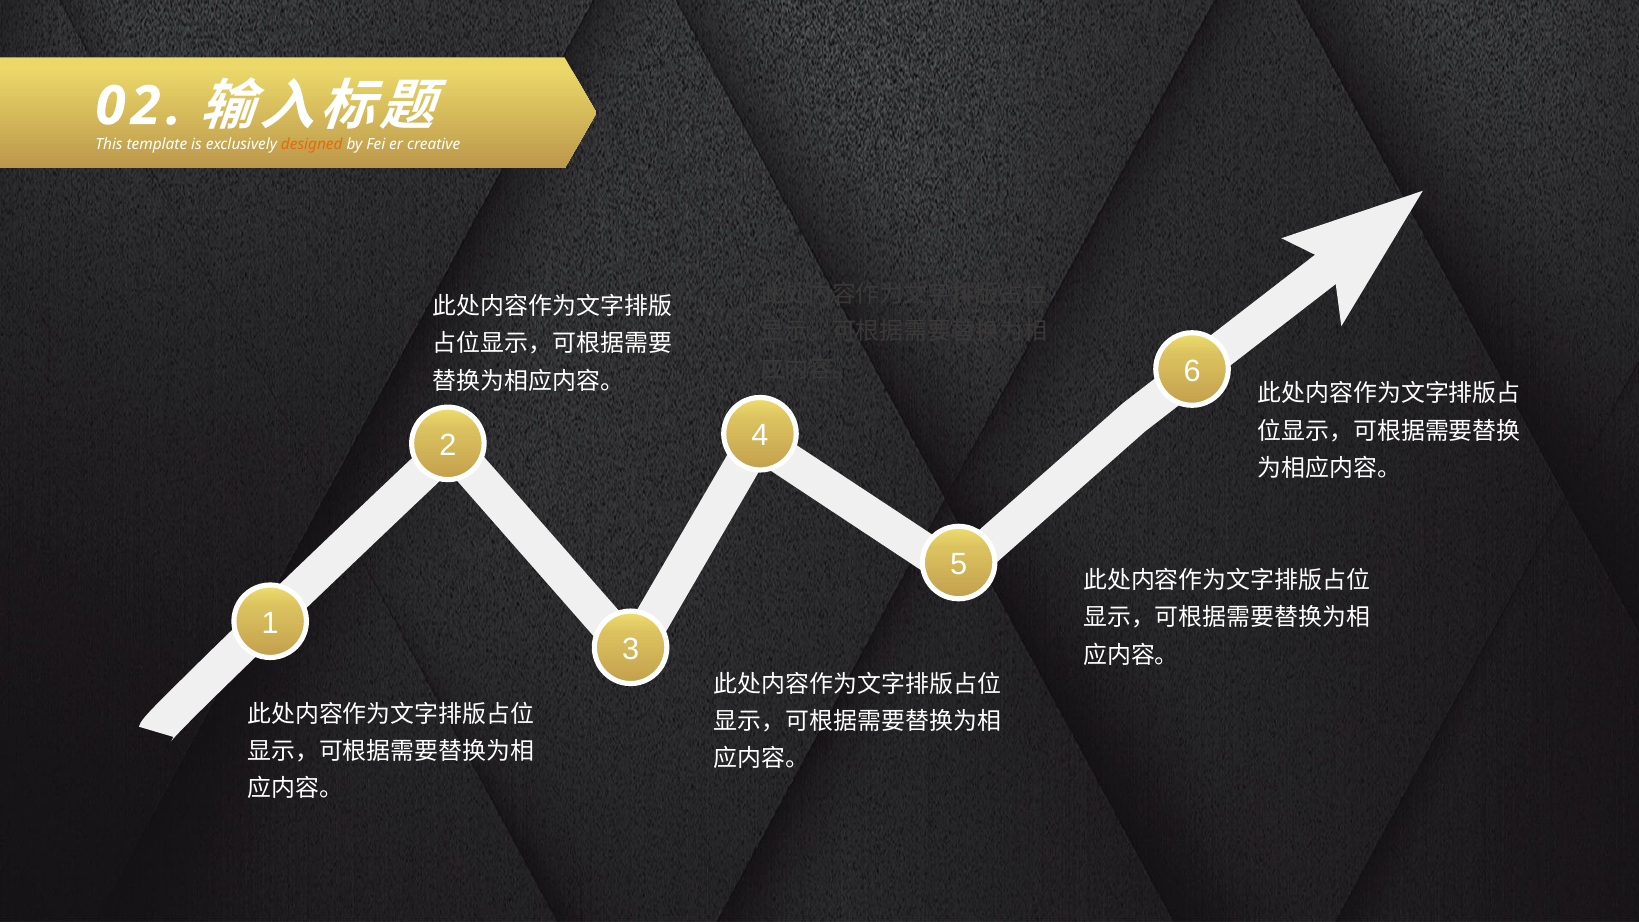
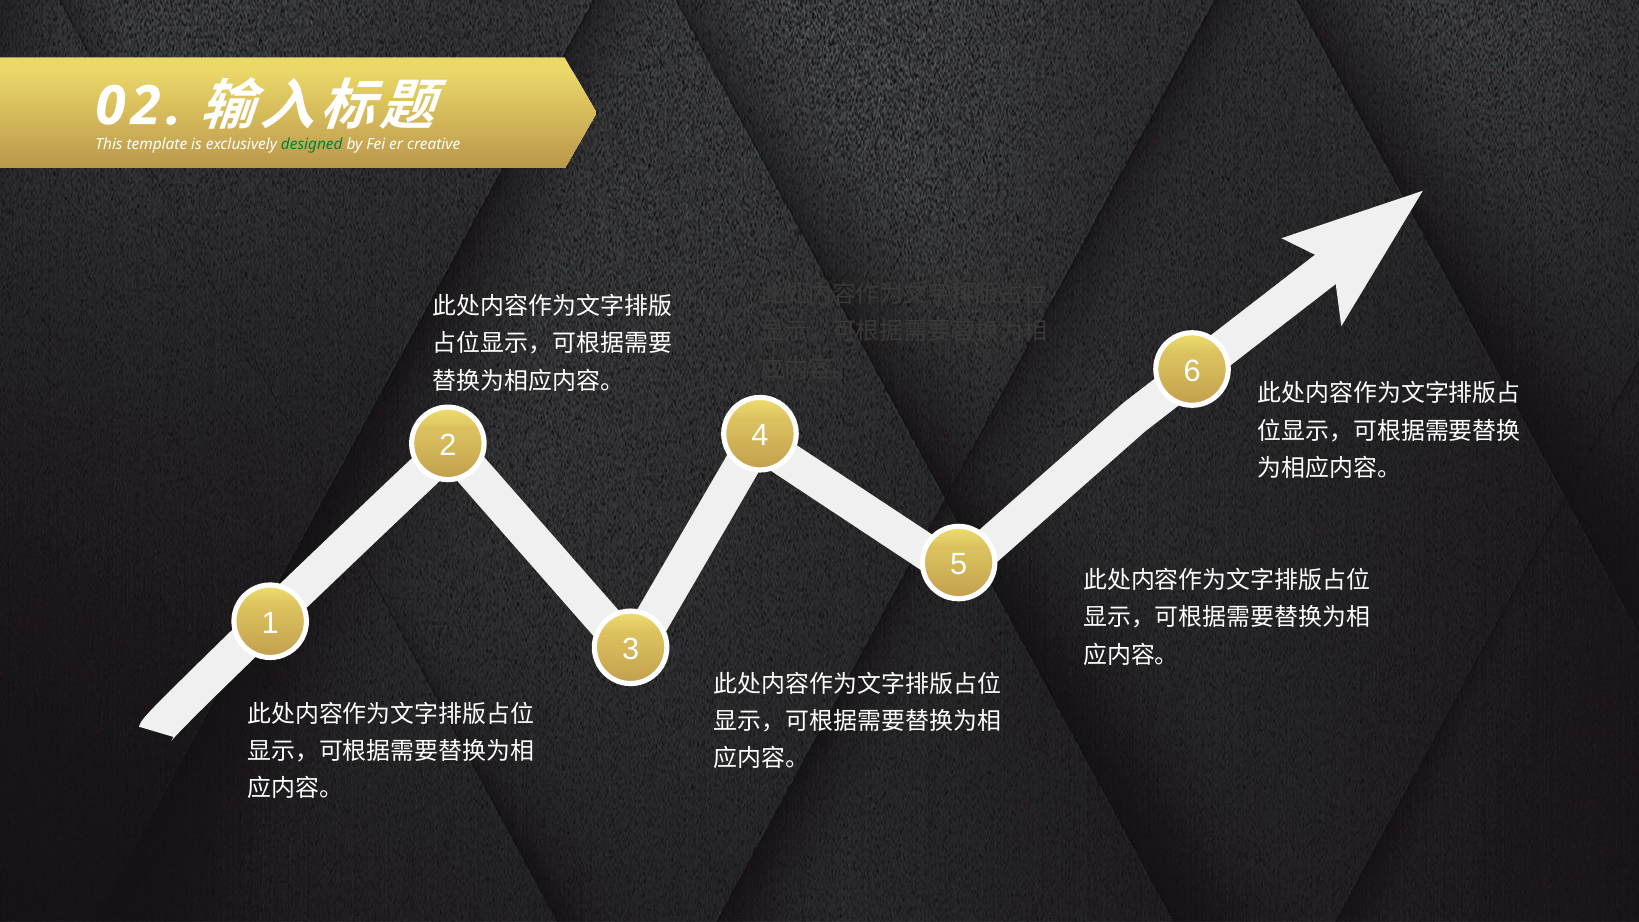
designed colour: orange -> green (312, 145)
